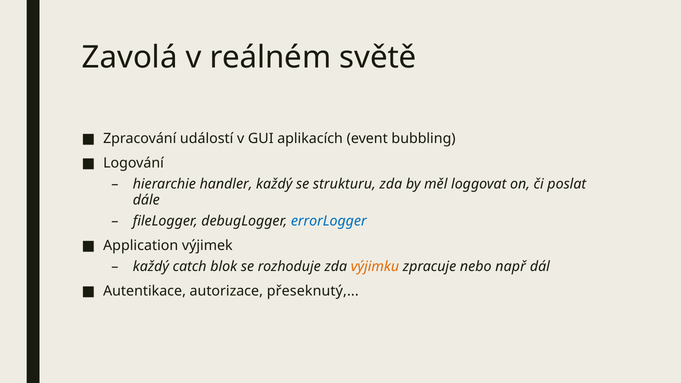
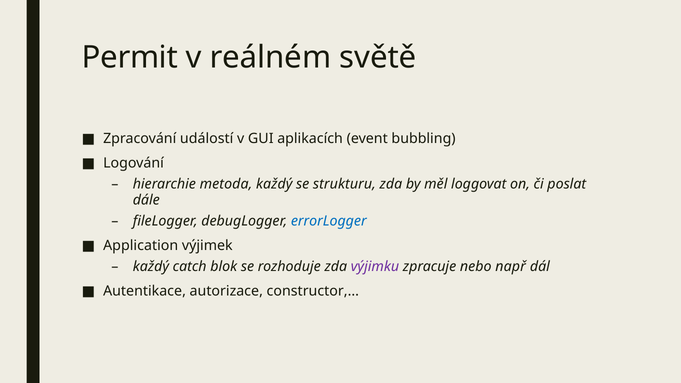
Zavolá: Zavolá -> Permit (130, 57)
handler: handler -> metoda (226, 184)
výjimku colour: orange -> purple (375, 266)
přeseknutý: přeseknutý -> constructor (313, 291)
